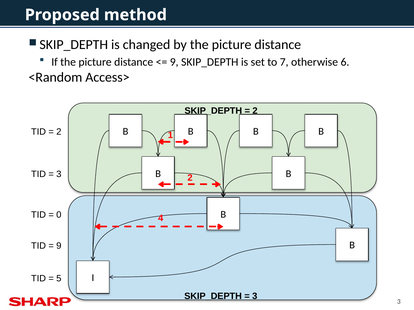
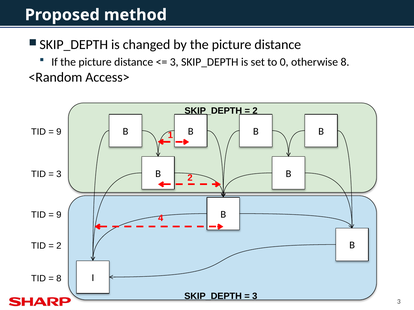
9: 9 -> 3 (174, 62)
7: 7 -> 0 (284, 62)
otherwise 6: 6 -> 8 (345, 62)
2: 2 -> 9 (59, 132)
0: 0 -> 9 (59, 215)
9: 9 -> 2 (59, 246)
5: 5 -> 8 (59, 279)
